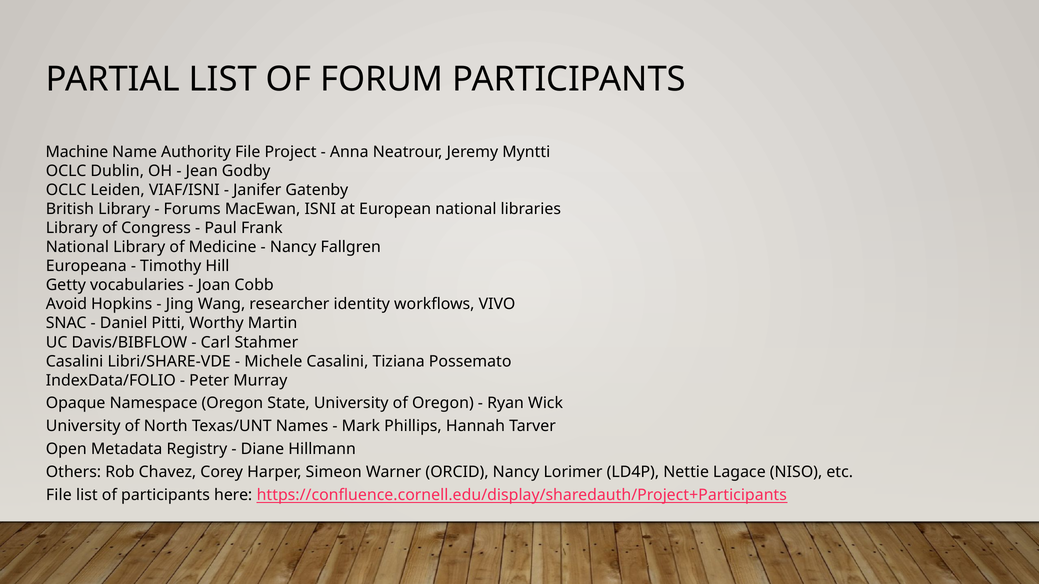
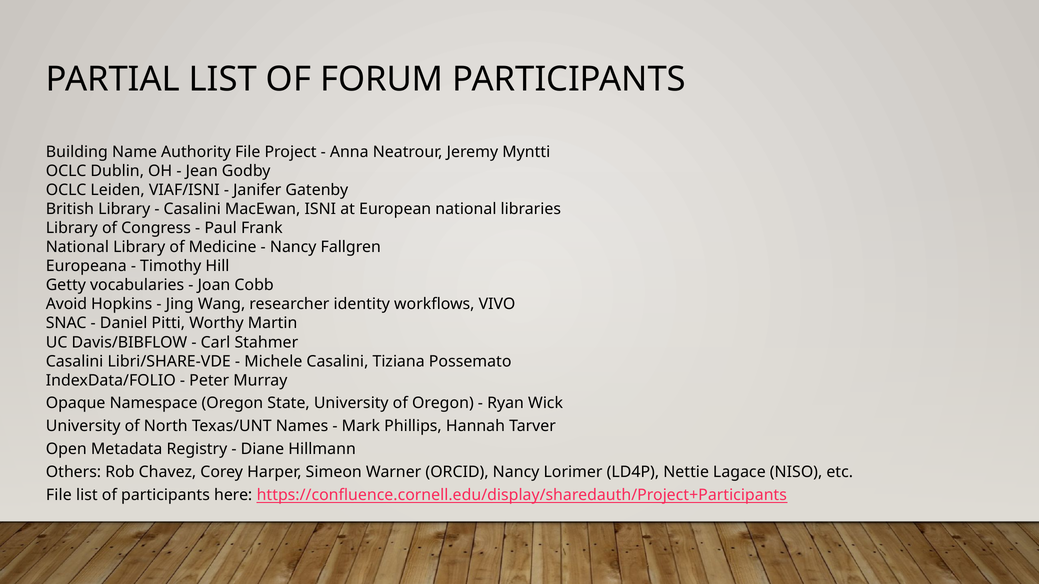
Machine: Machine -> Building (77, 152)
Forums: Forums -> Casalini (192, 209)
